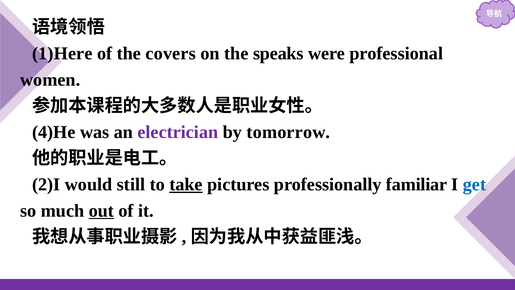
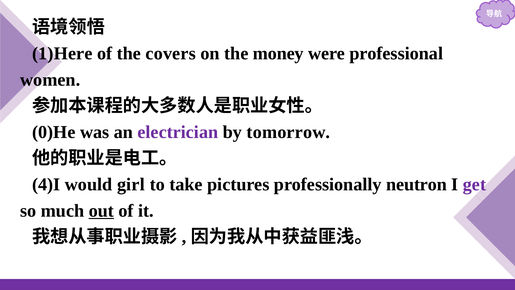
speaks: speaks -> money (278, 53)
4)He: 4)He -> 0)He (54, 132)
2)I: 2)I -> 4)I (46, 184)
still: still -> girl (131, 184)
take underline: present -> none (186, 184)
familiar: familiar -> neutron (417, 184)
get colour: blue -> purple (474, 184)
